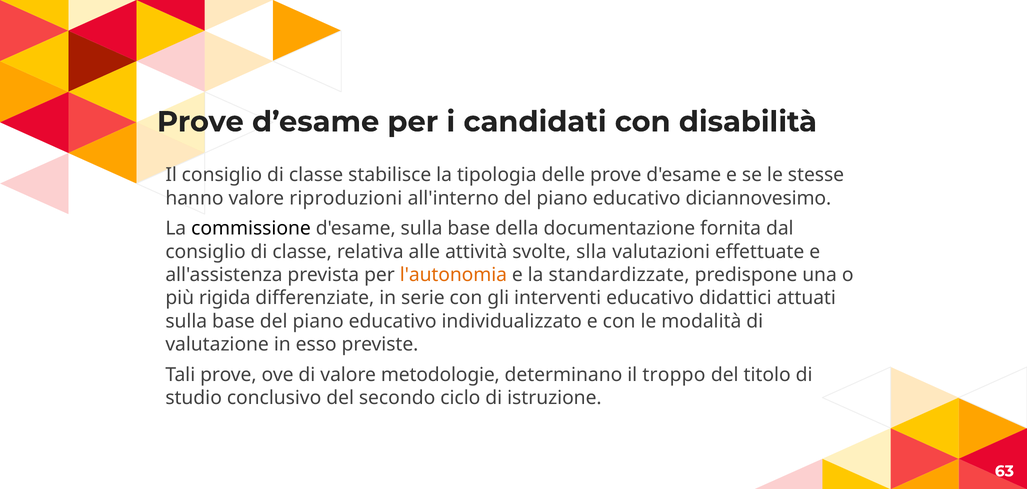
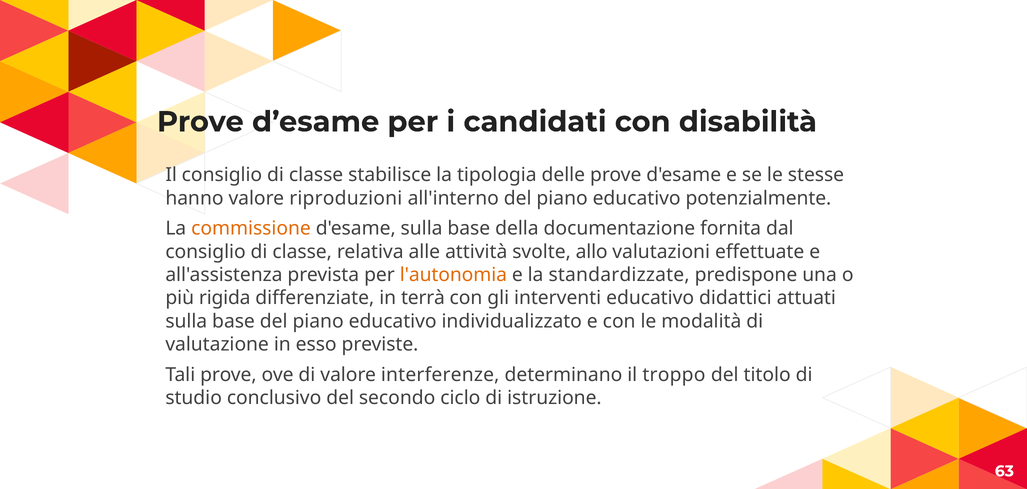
diciannovesimo: diciannovesimo -> potenzialmente (758, 198)
commissione colour: black -> orange (251, 229)
slla: slla -> allo (592, 252)
serie: serie -> terrà (423, 298)
metodologie: metodologie -> interferenze (440, 375)
